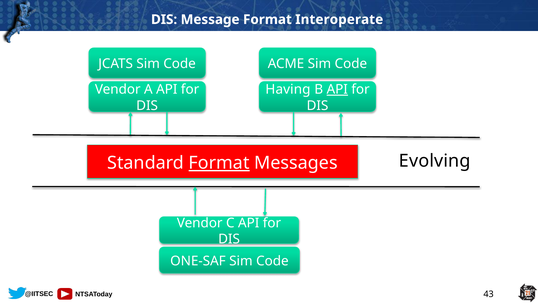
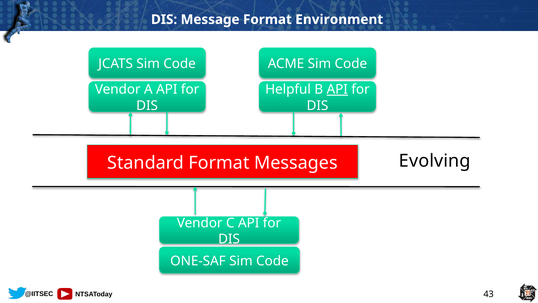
Interoperate: Interoperate -> Environment (339, 19)
Having: Having -> Helpful (288, 89)
Format underline: present -> none (219, 163)
